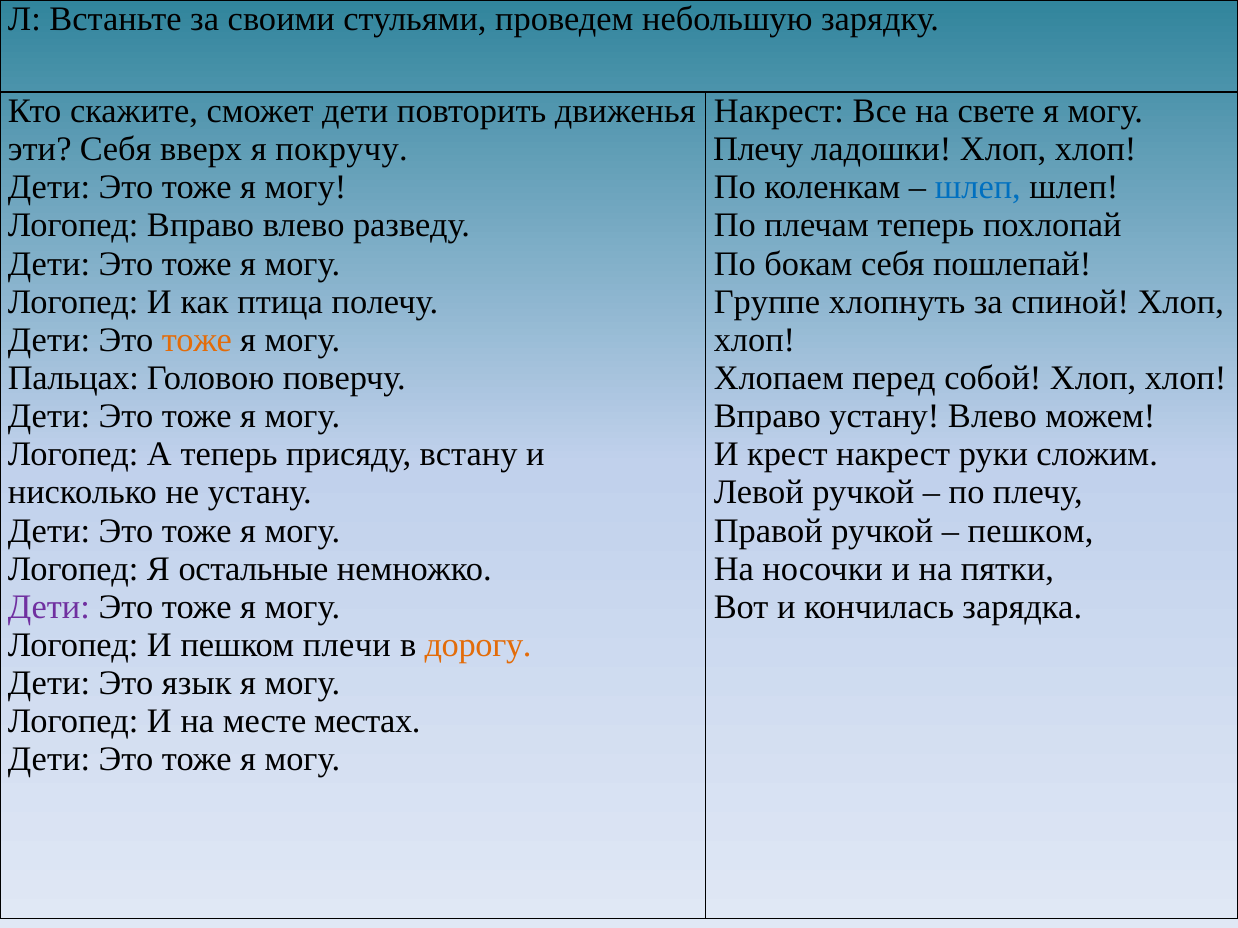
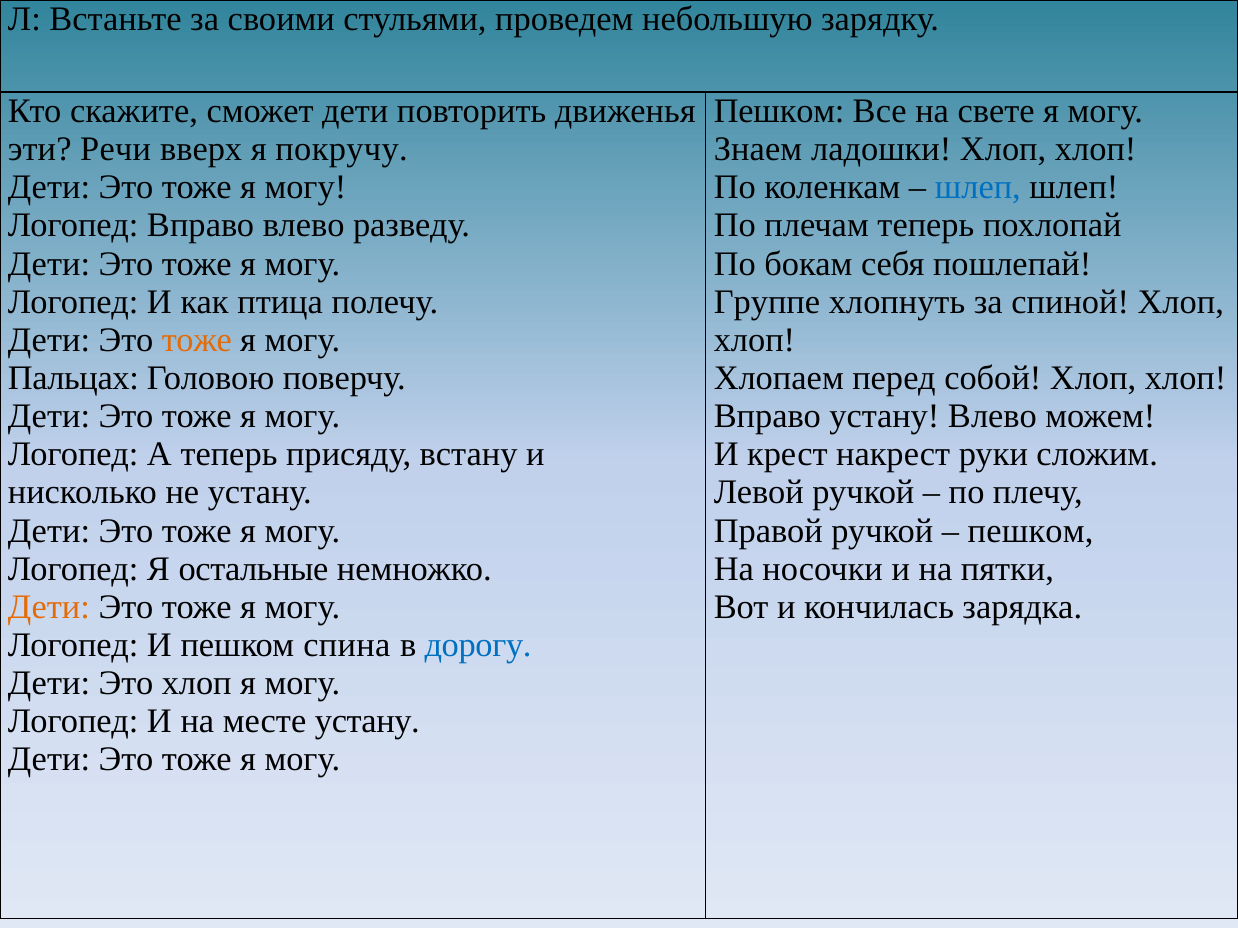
Накрест: Накрест -> Пешком (779, 111)
эти Себя: Себя -> Речи (116, 149)
Плечу: Плечу -> Знаем (758, 149)
Дети colour: purple -> orange (49, 607)
плечи: плечи -> спина (347, 646)
дорогу colour: orange -> blue (478, 646)
Это язык: язык -> хлоп (197, 684)
месте местах: местах -> устану (367, 722)
